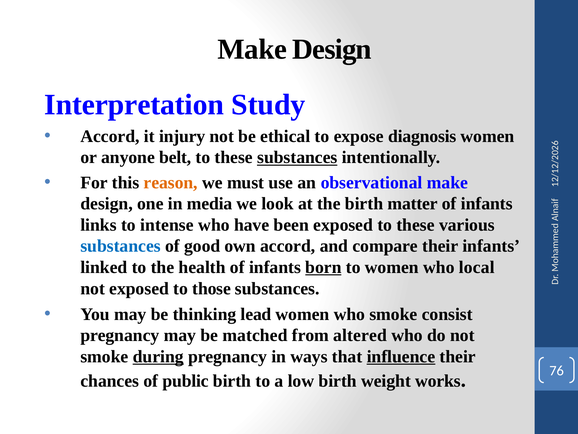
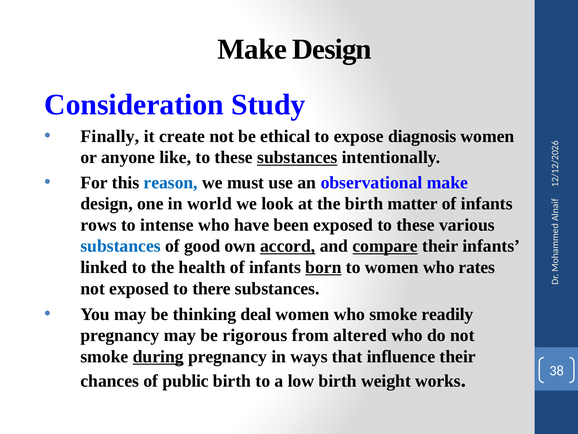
Interpretation: Interpretation -> Consideration (134, 105)
Accord: Accord -> Finally (110, 136)
injury: injury -> create (182, 136)
belt: belt -> like (175, 157)
reason colour: orange -> blue (171, 182)
media: media -> world (209, 203)
links: links -> rows (99, 225)
accord underline: none -> present (288, 246)
compare underline: none -> present (385, 246)
local: local -> rates (477, 267)
those: those -> there (212, 288)
lead: lead -> deal (256, 314)
consist: consist -> readily (447, 314)
matched: matched -> rigorous (255, 335)
influence underline: present -> none (401, 356)
76: 76 -> 38 (557, 370)
